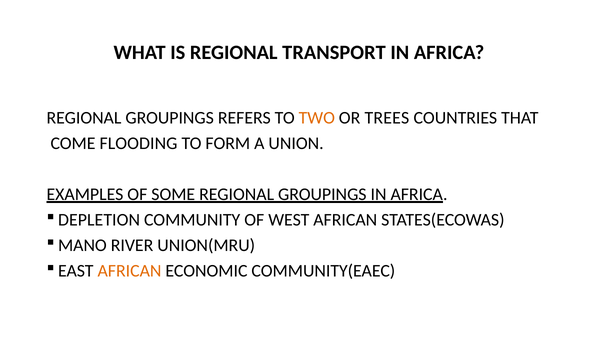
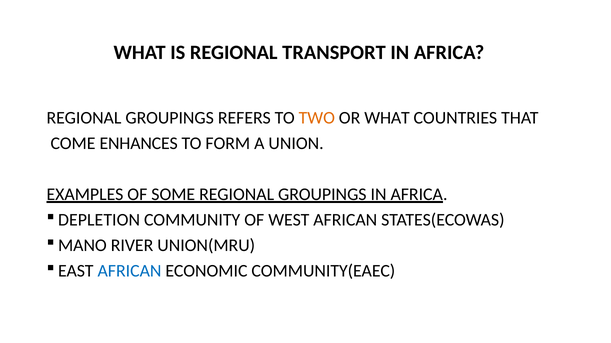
OR TREES: TREES -> WHAT (387, 118)
FLOODING: FLOODING -> ENHANCES (139, 144)
AFRICAN colour: orange -> blue (129, 272)
